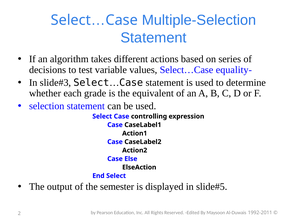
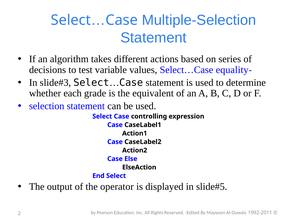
semester: semester -> operator (117, 186)
